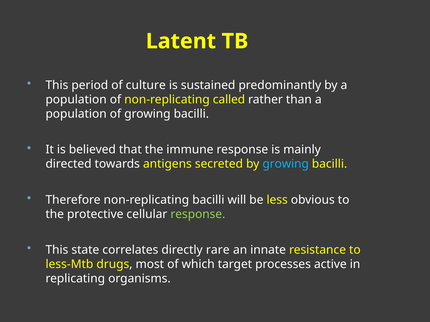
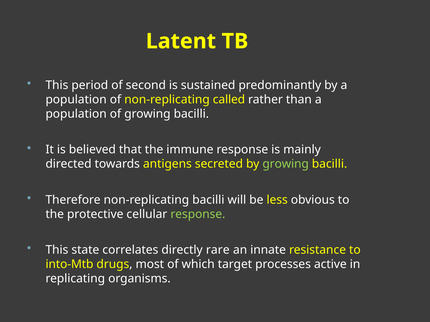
culture: culture -> second (146, 85)
growing colour: light blue -> light green (286, 164)
less-Mtb: less-Mtb -> into-Mtb (69, 265)
